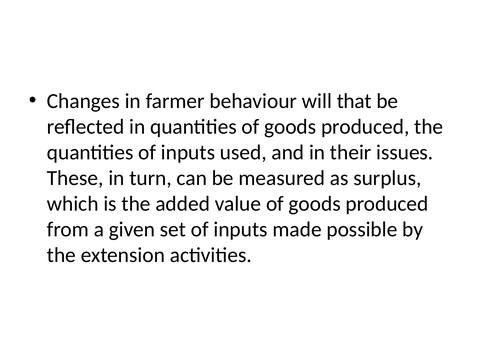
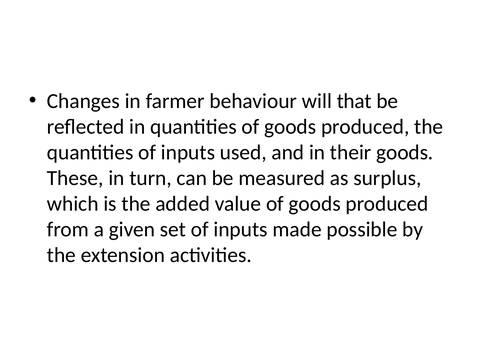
their issues: issues -> goods (405, 152)
